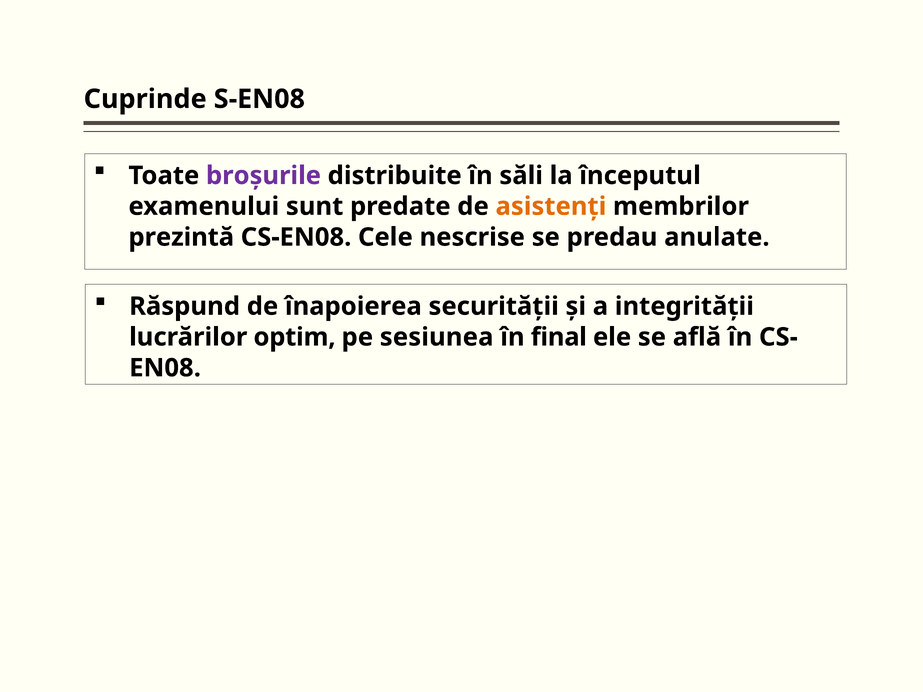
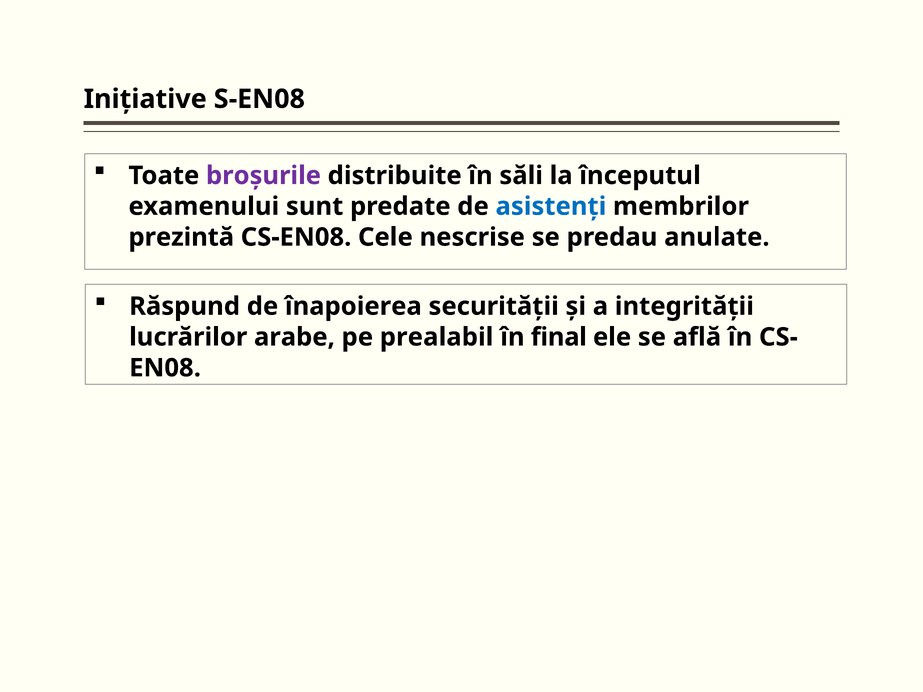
Cuprinde: Cuprinde -> Iniţiative (145, 99)
asistenţi colour: orange -> blue (551, 206)
optim: optim -> arabe (294, 337)
sesiunea: sesiunea -> prealabil (437, 337)
